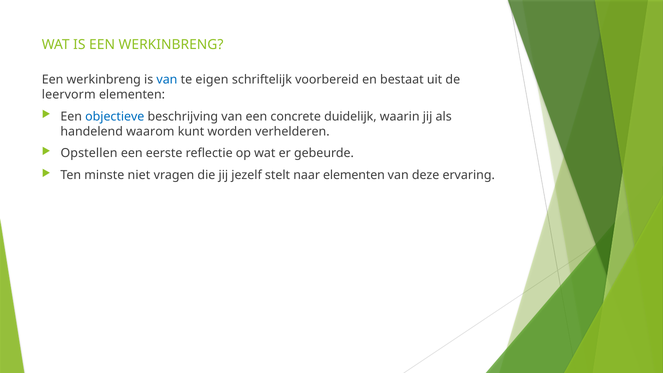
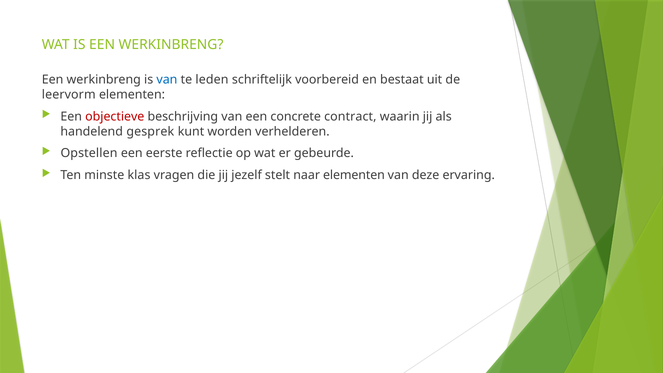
eigen: eigen -> leden (212, 80)
objectieve colour: blue -> red (115, 116)
duidelijk: duidelijk -> contract (350, 116)
waarom: waarom -> gesprek (150, 131)
niet: niet -> klas (139, 175)
